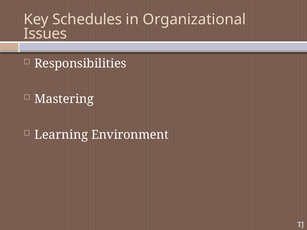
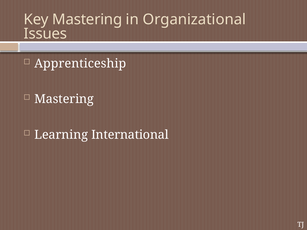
Key Schedules: Schedules -> Mastering (87, 19)
Responsibilities: Responsibilities -> Apprenticeship (80, 64)
Environment: Environment -> International (130, 135)
